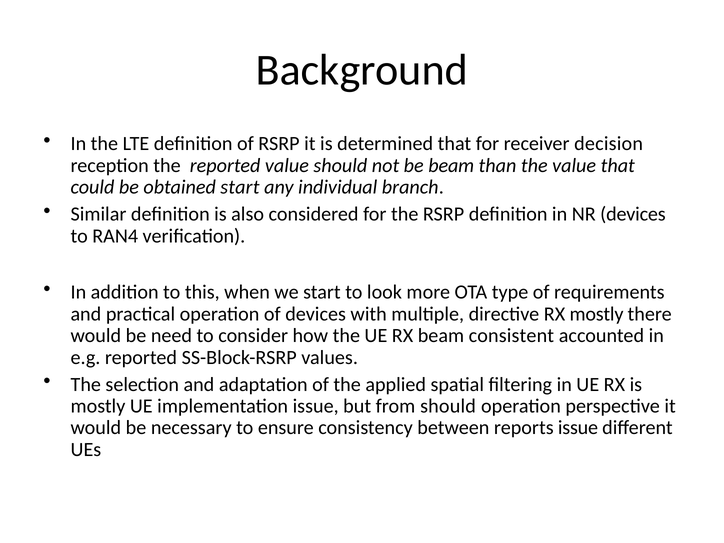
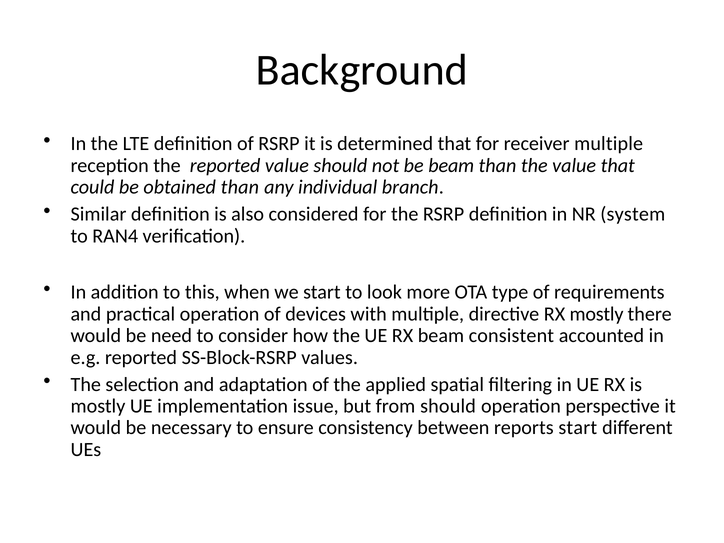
receiver decision: decision -> multiple (609, 144)
obtained start: start -> than (240, 187)
NR devices: devices -> system (633, 214)
reports issue: issue -> start (578, 428)
